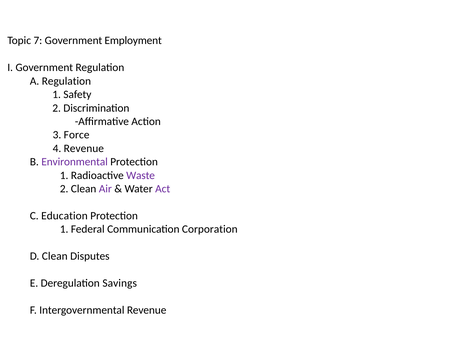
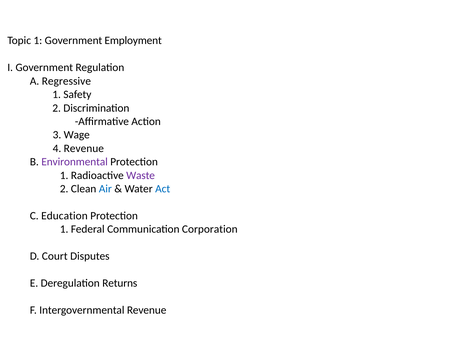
Topic 7: 7 -> 1 (38, 41)
A Regulation: Regulation -> Regressive (66, 81)
Force: Force -> Wage (77, 135)
Air colour: purple -> blue (105, 189)
Act colour: purple -> blue (163, 189)
D Clean: Clean -> Court (55, 257)
Savings: Savings -> Returns (120, 284)
